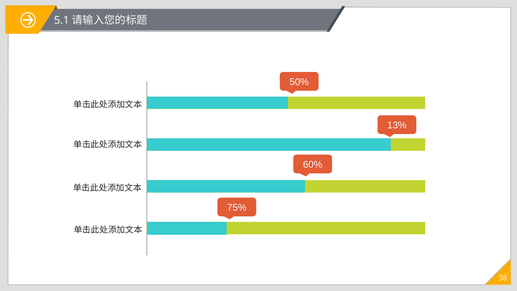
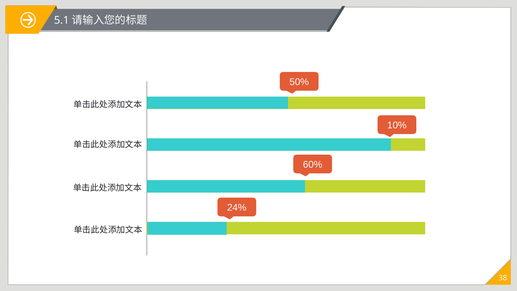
13%: 13% -> 10% (397, 125)
75%: 75% -> 24% (237, 207)
